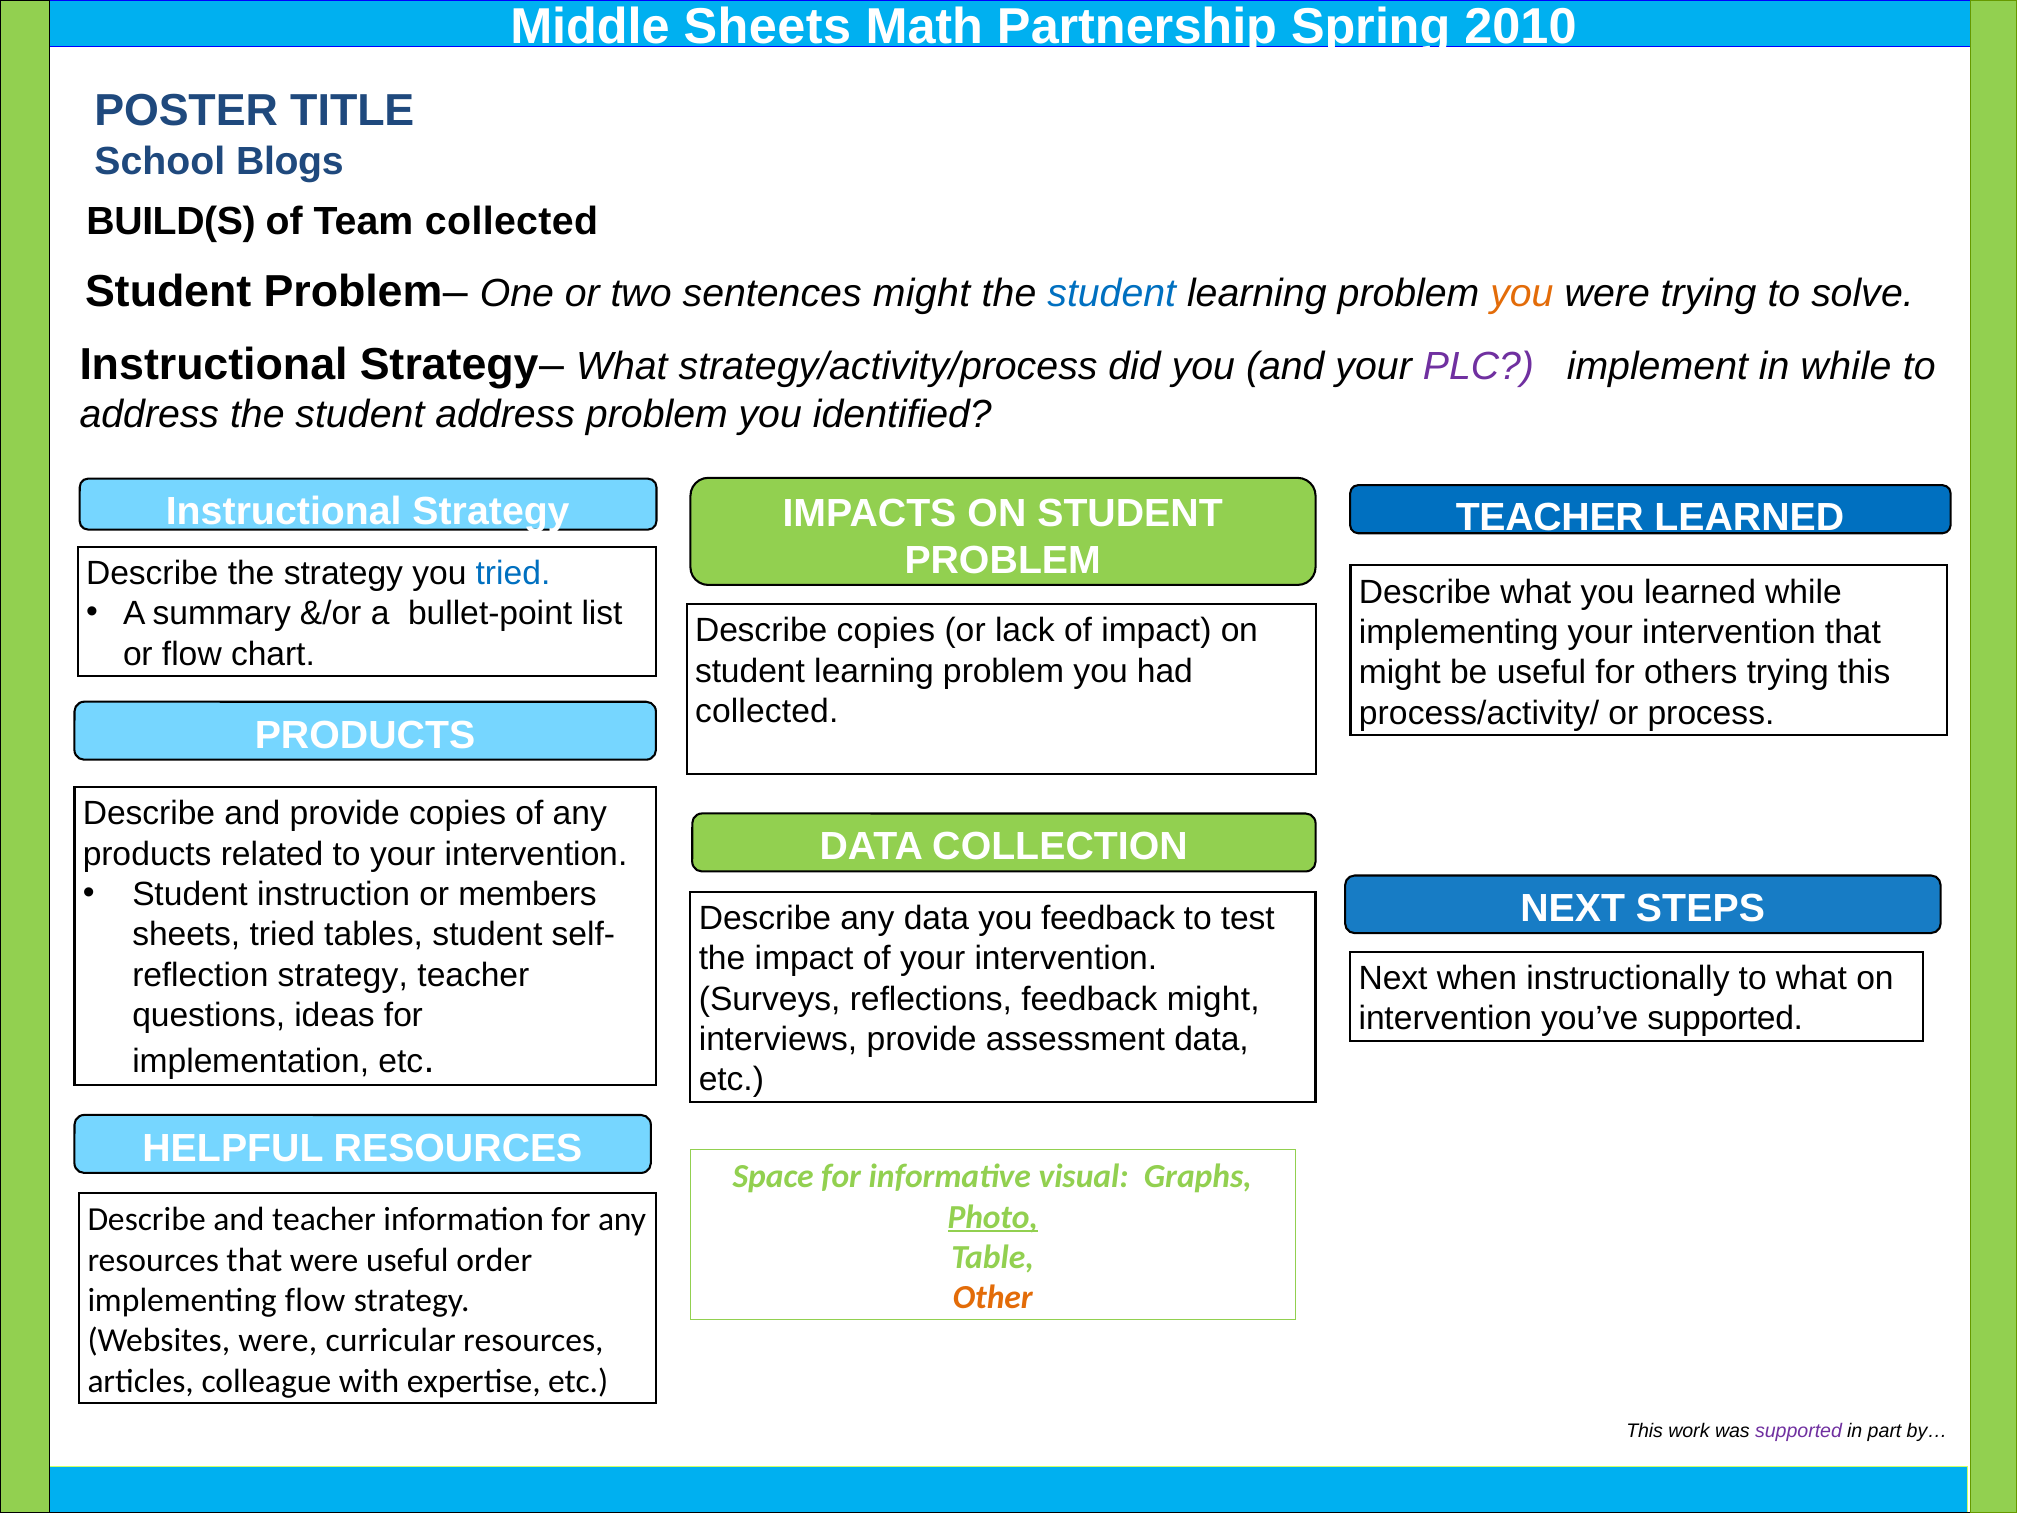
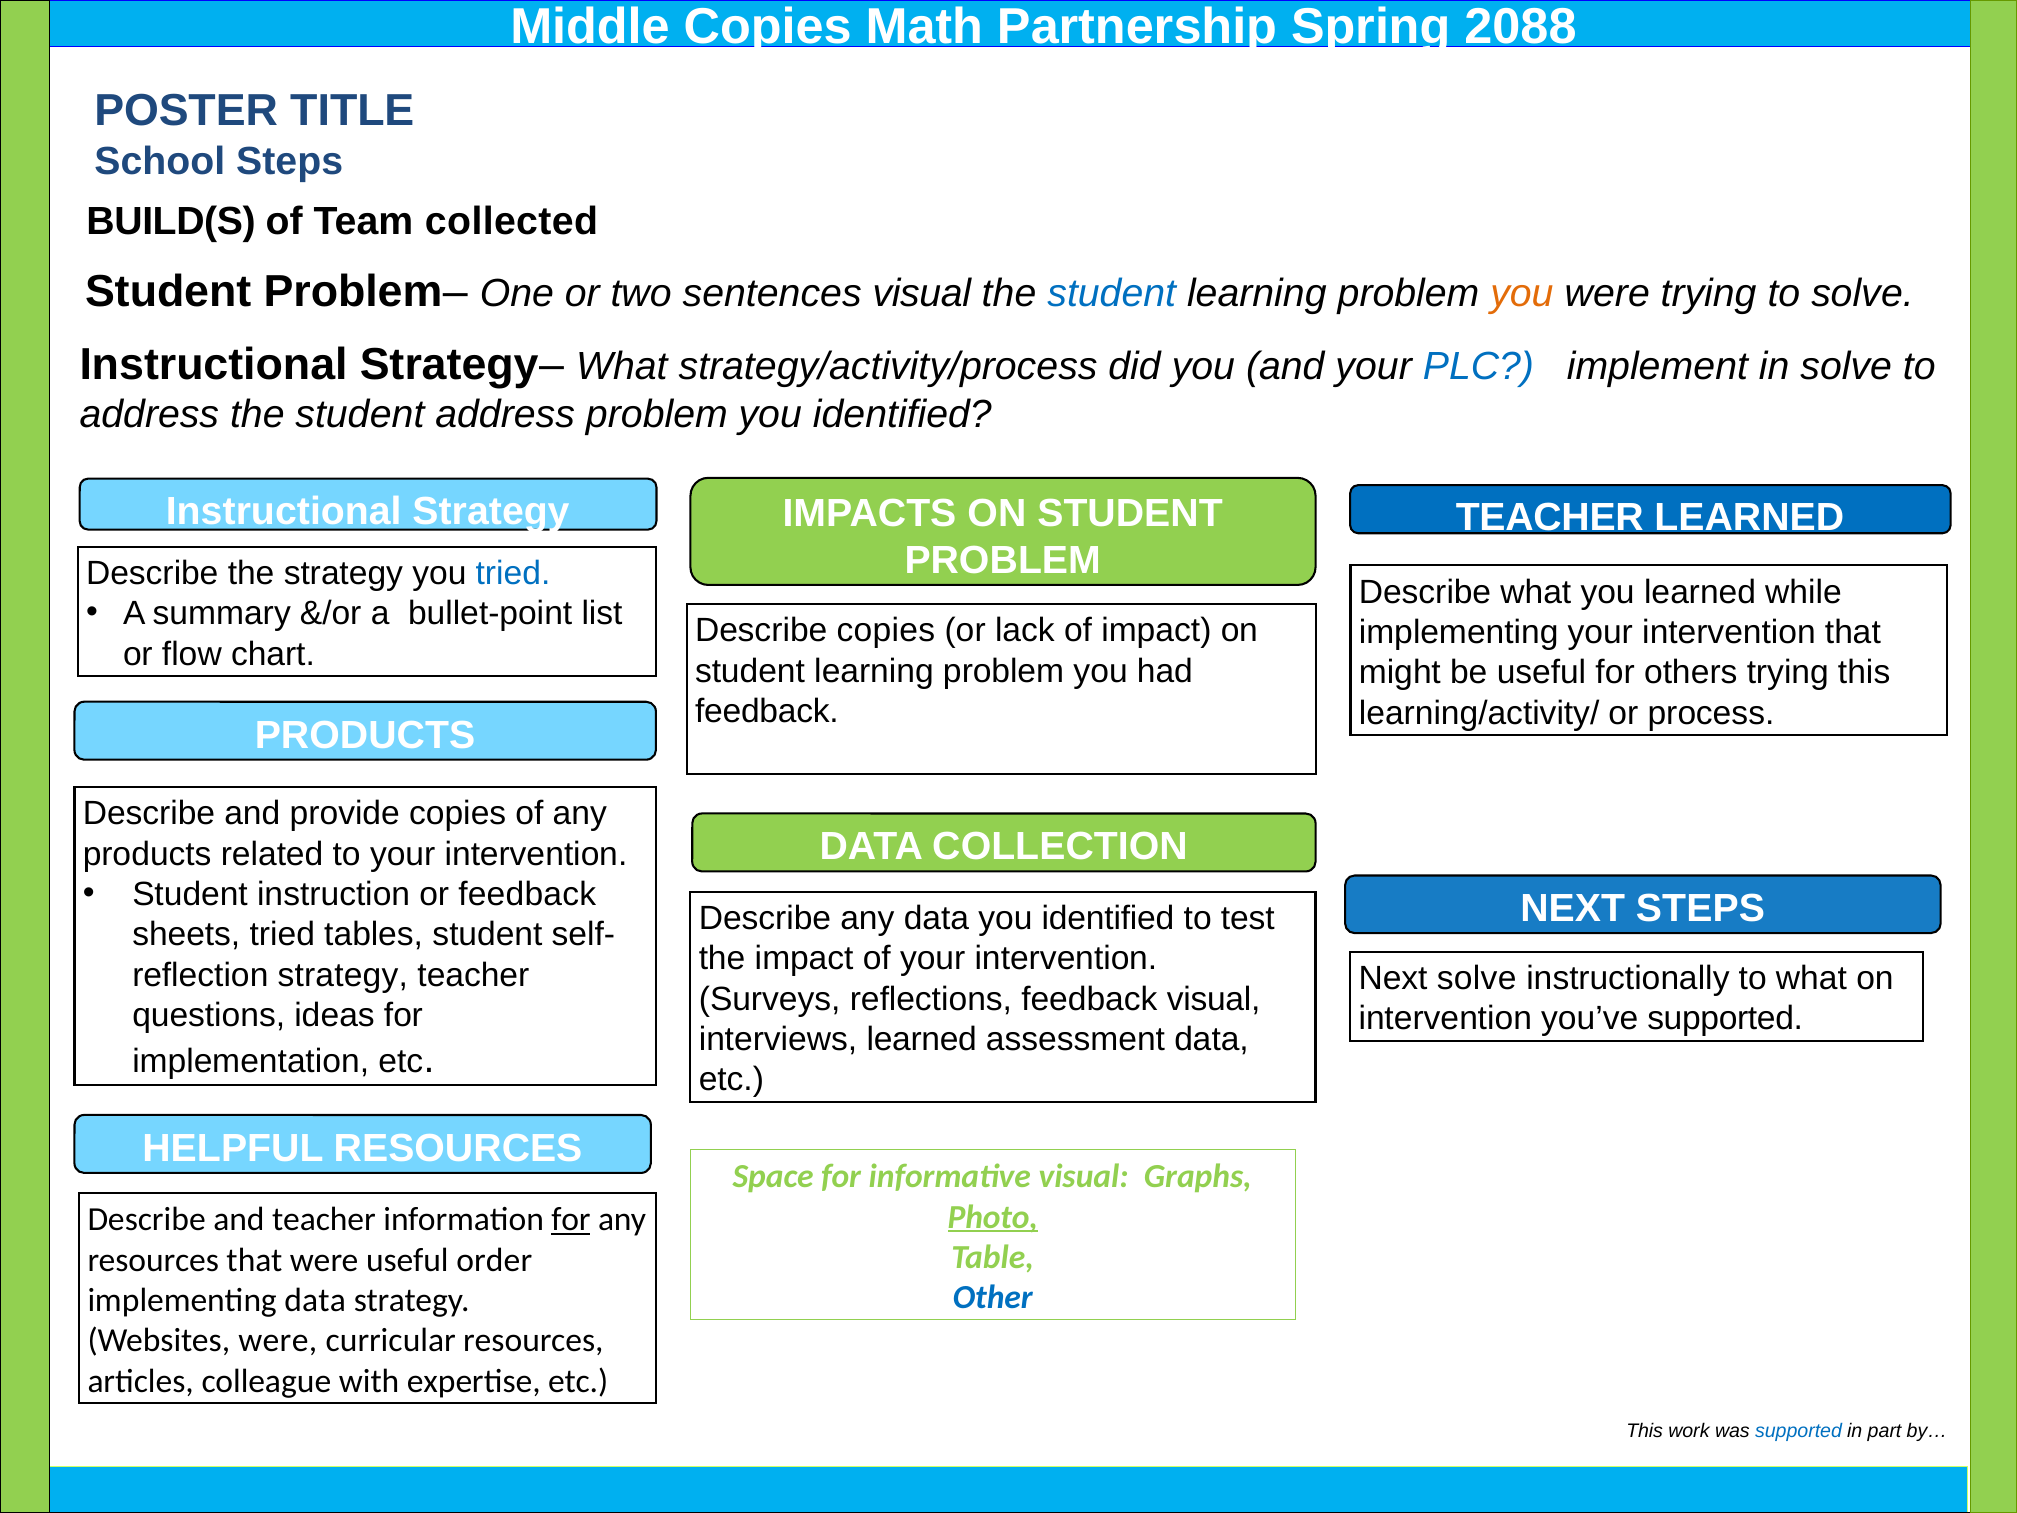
Middle Sheets: Sheets -> Copies (768, 27)
2010: 2010 -> 2088 (1520, 27)
School Blogs: Blogs -> Steps (290, 161)
sentences might: might -> visual (922, 293)
PLC colour: purple -> blue (1478, 367)
in while: while -> solve (1846, 367)
collected: collected -> feedback (767, 711)
process/activity/: process/activity/ -> learning/activity/ (1479, 713)
or members: members -> feedback (527, 894)
data you feedback: feedback -> identified (1108, 918)
Next when: when -> solve (1477, 978)
feedback might: might -> visual (1214, 999)
interviews provide: provide -> learned (922, 1039)
for underline: none -> present (571, 1220)
Other colour: orange -> blue (993, 1297)
implementing flow: flow -> data (315, 1300)
supported colour: purple -> blue (1798, 1431)
